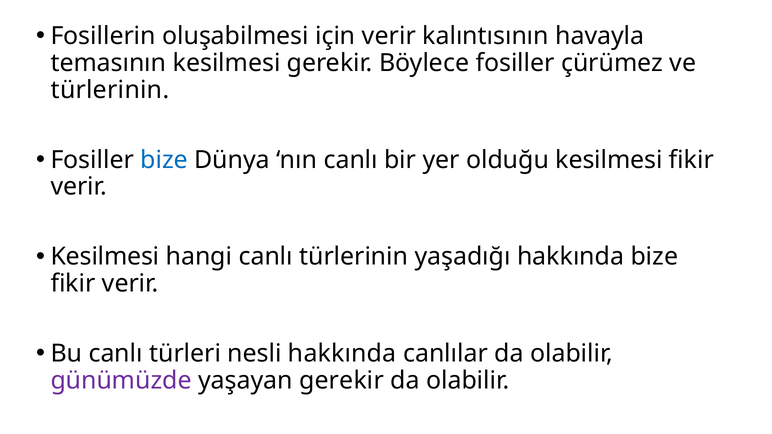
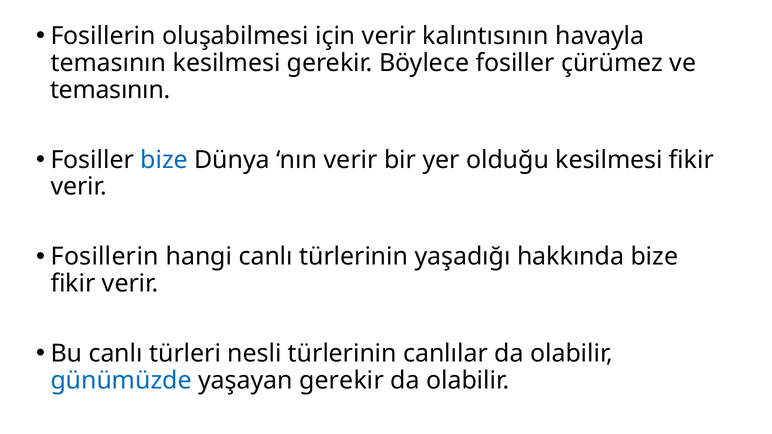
türlerinin: türlerinin -> temasının (110, 90)
nın canlı: canlı -> verir (351, 160)
Kesilmesi: Kesilmesi -> Fosillerin (105, 257)
nesli hakkında: hakkında -> türlerinin (342, 354)
günümüzde colour: purple -> blue (121, 381)
